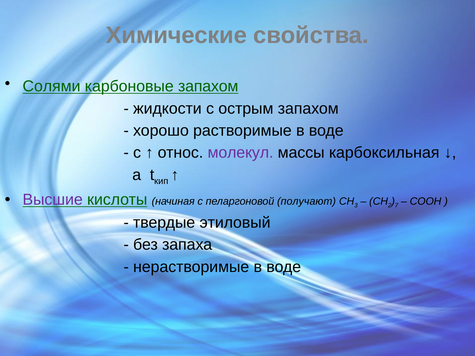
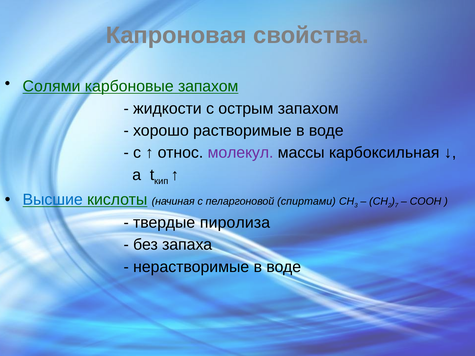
Химические: Химические -> Капроновая (176, 35)
Высшие colour: purple -> blue (53, 200)
получают: получают -> спиртами (307, 202)
этиловый: этиловый -> пиролиза (235, 223)
